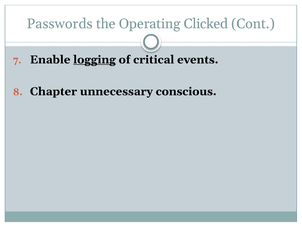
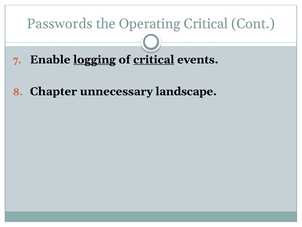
Operating Clicked: Clicked -> Critical (206, 24)
critical underline: none -> present (154, 60)
conscious: conscious -> landscape (186, 91)
